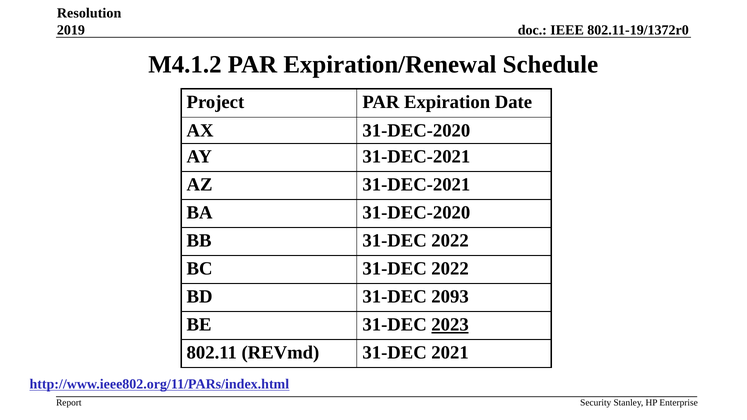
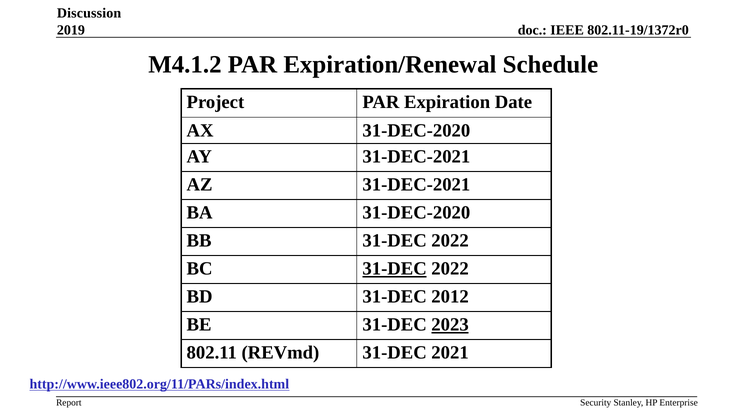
Resolution: Resolution -> Discussion (89, 13)
31-DEC underline: none -> present (395, 269)
2093: 2093 -> 2012 (450, 297)
